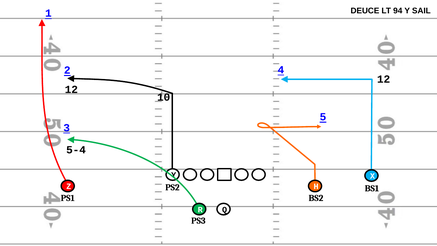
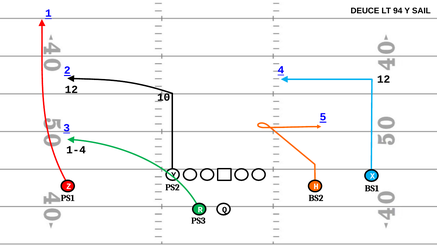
5-4: 5-4 -> 1-4 (76, 150)
